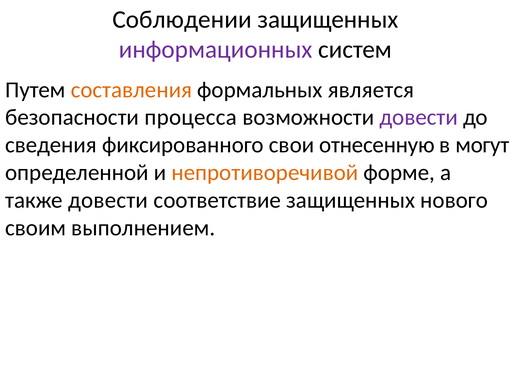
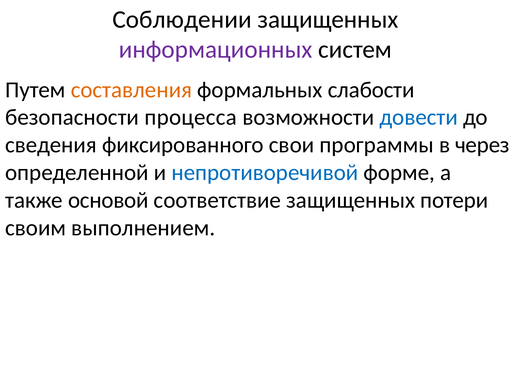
является: является -> слабости (371, 90)
довести colour: purple -> blue (419, 118)
отнесенную: отнесенную -> программы (377, 145)
могут: могут -> через (482, 145)
непротиворечивой colour: orange -> blue (265, 173)
также довести: довести -> основой (108, 200)
нового: нового -> потери (454, 200)
